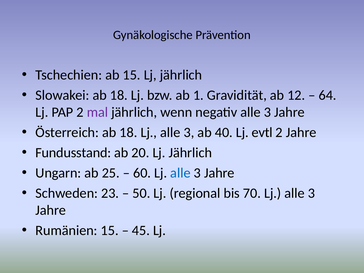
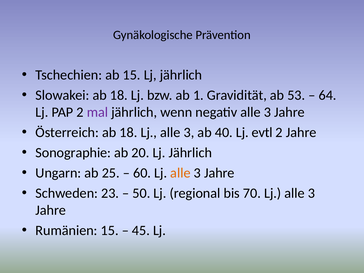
12: 12 -> 53 (296, 95)
Fundusstand: Fundusstand -> Sonographie (73, 153)
alle colour: blue -> orange (180, 173)
